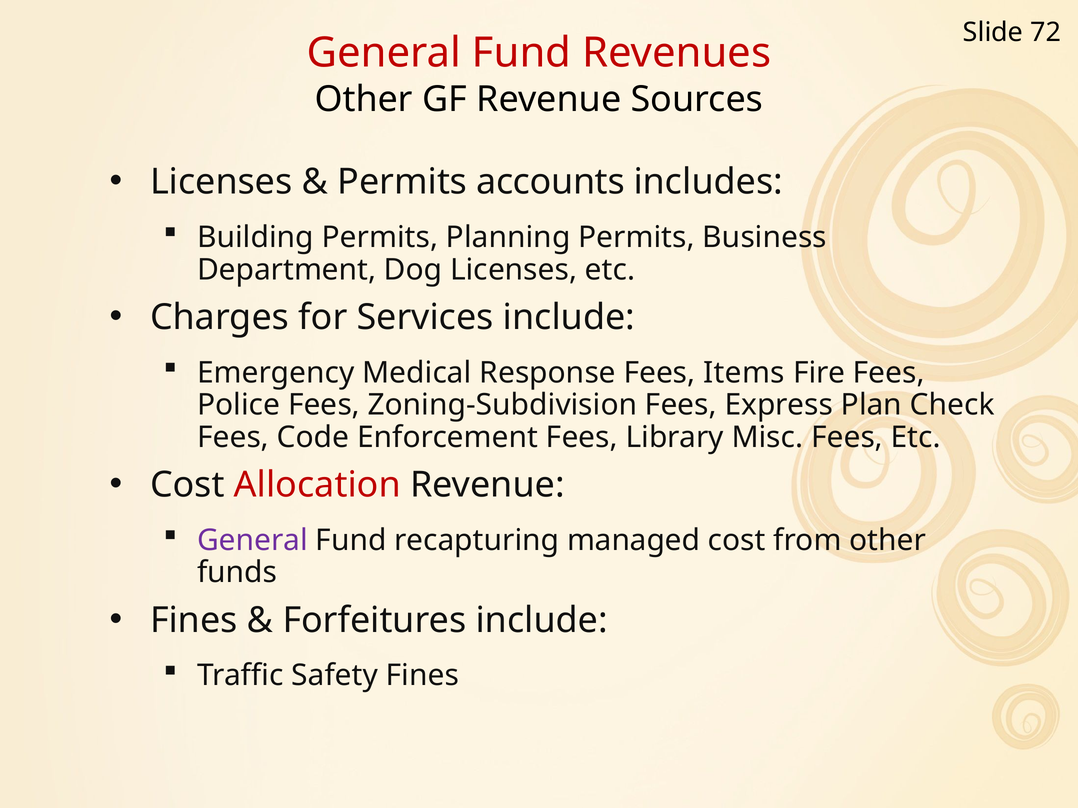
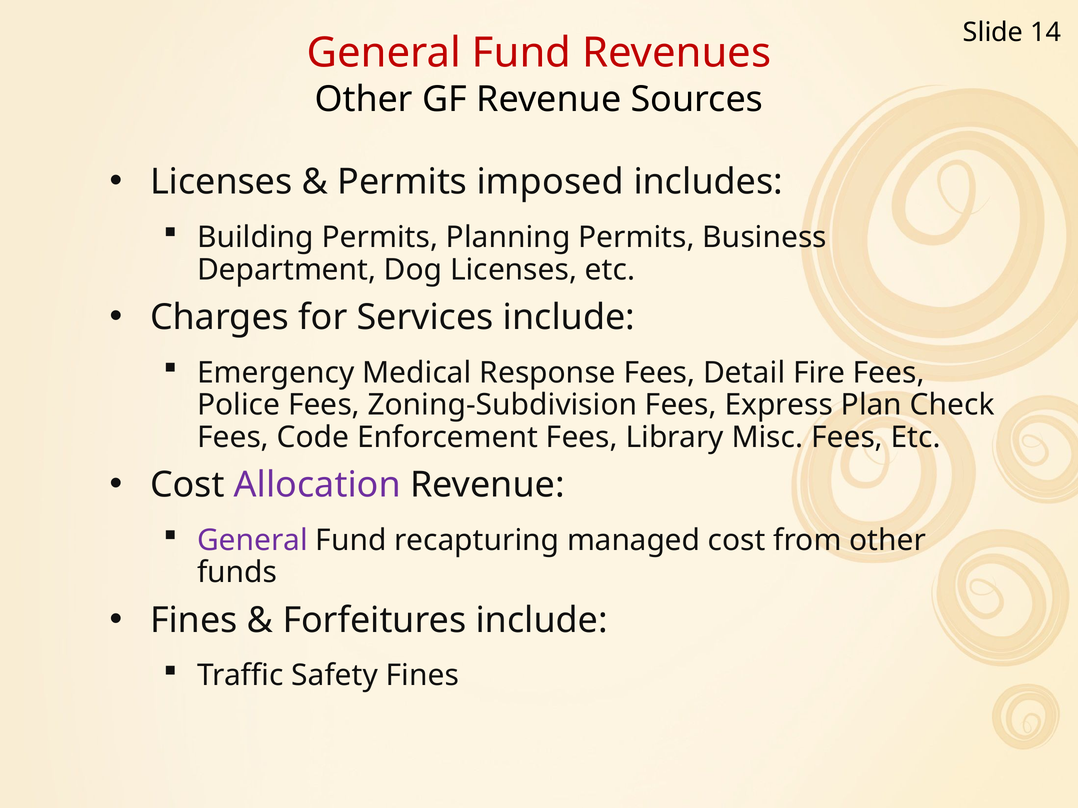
72: 72 -> 14 (1046, 32)
accounts: accounts -> imposed (550, 182)
Items: Items -> Detail (744, 373)
Allocation colour: red -> purple (317, 485)
